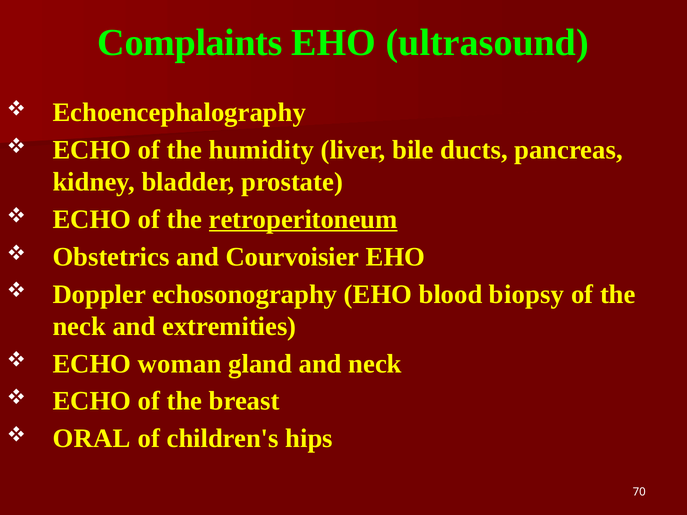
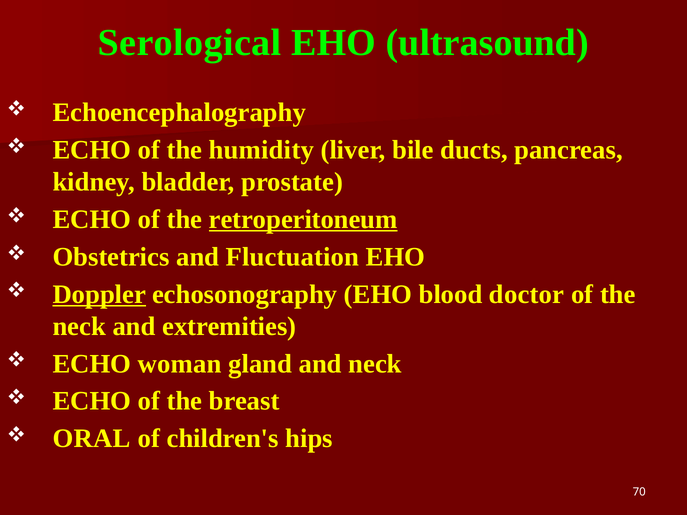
Complaints: Complaints -> Serological (190, 43)
Courvoisier: Courvoisier -> Fluctuation (292, 257)
Doppler underline: none -> present (99, 294)
biopsy: biopsy -> doctor (527, 294)
